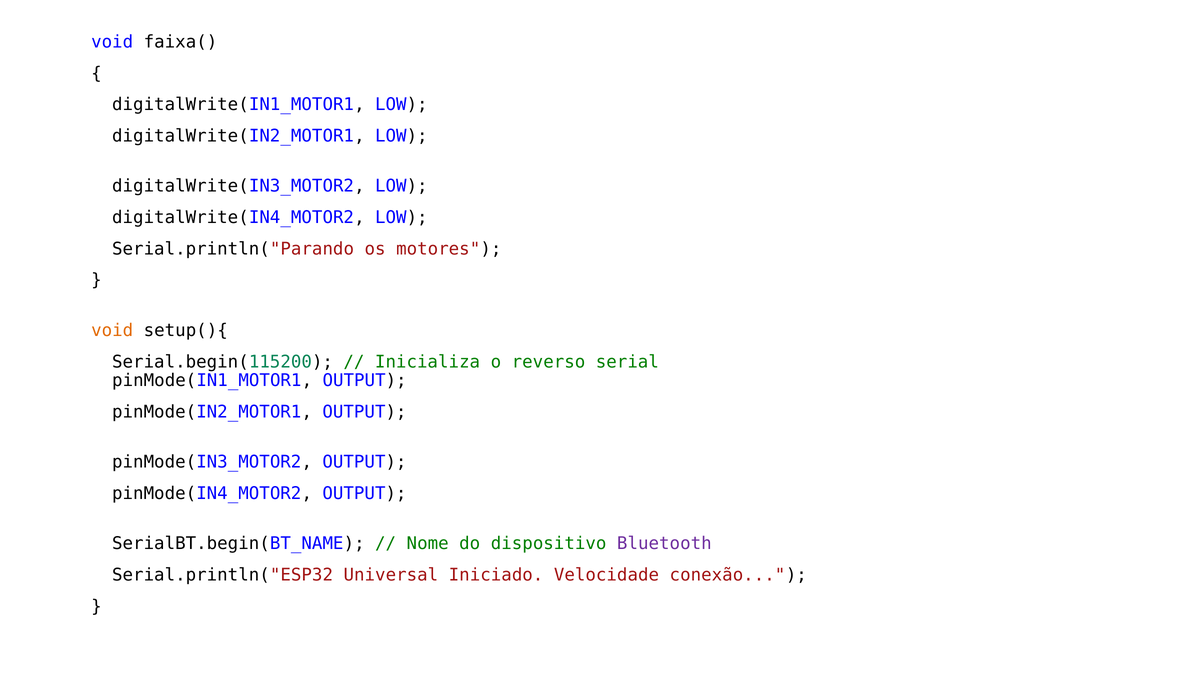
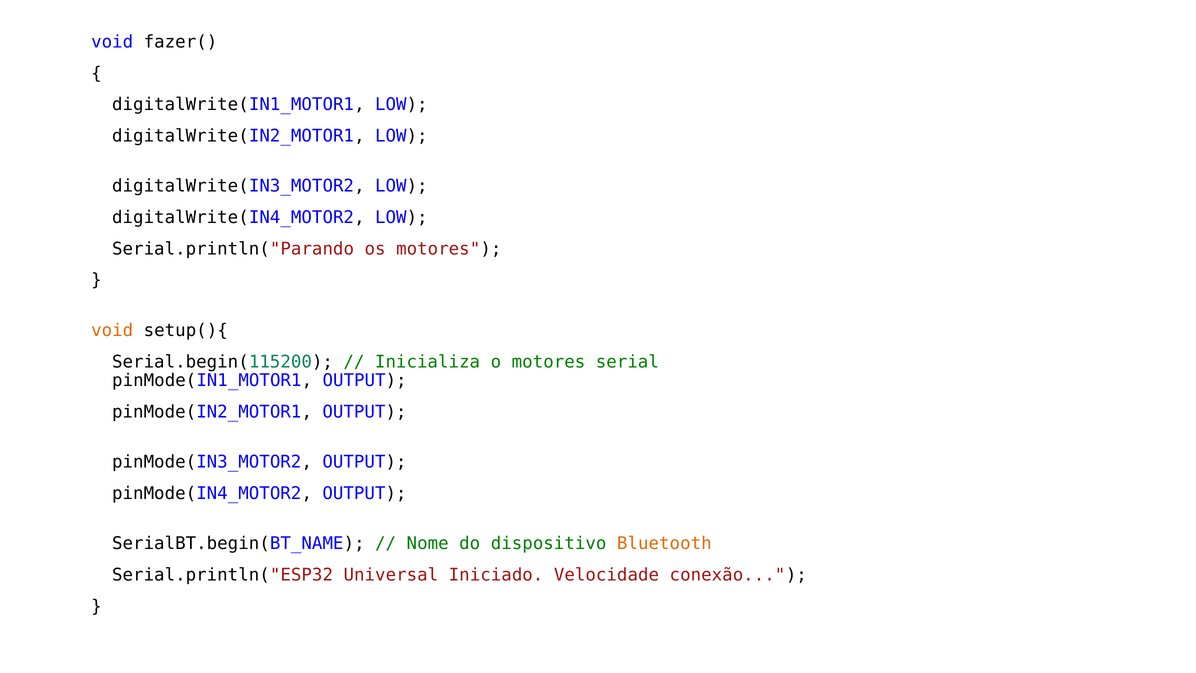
faixa(: faixa( -> fazer( (180, 42)
o reverso: reverso -> motores (549, 362)
Bluetooth colour: purple -> orange (664, 543)
